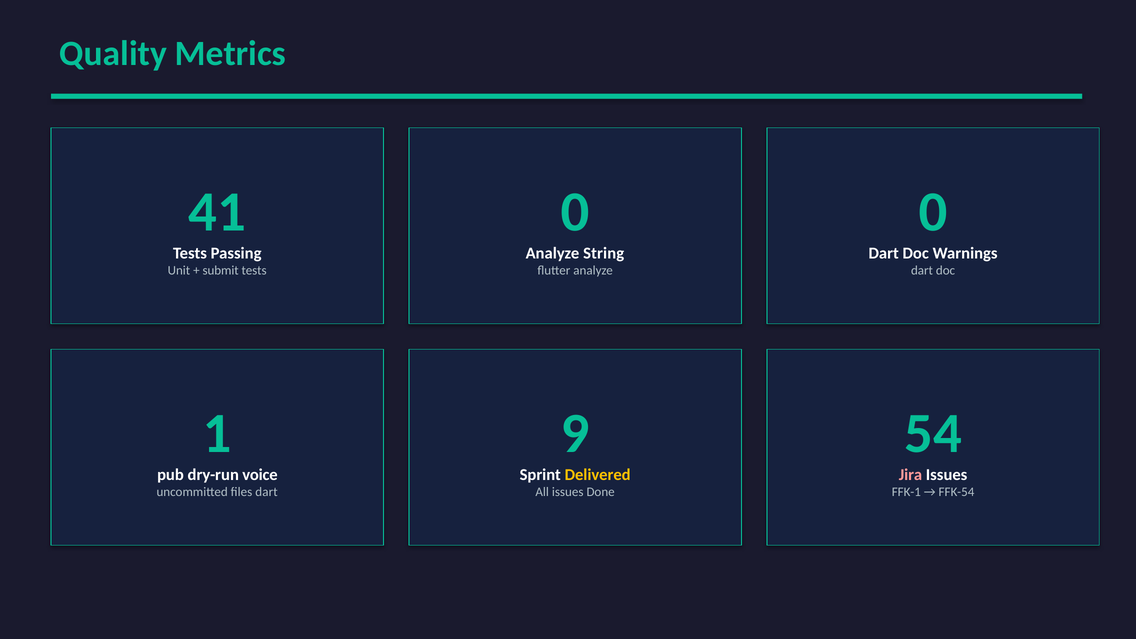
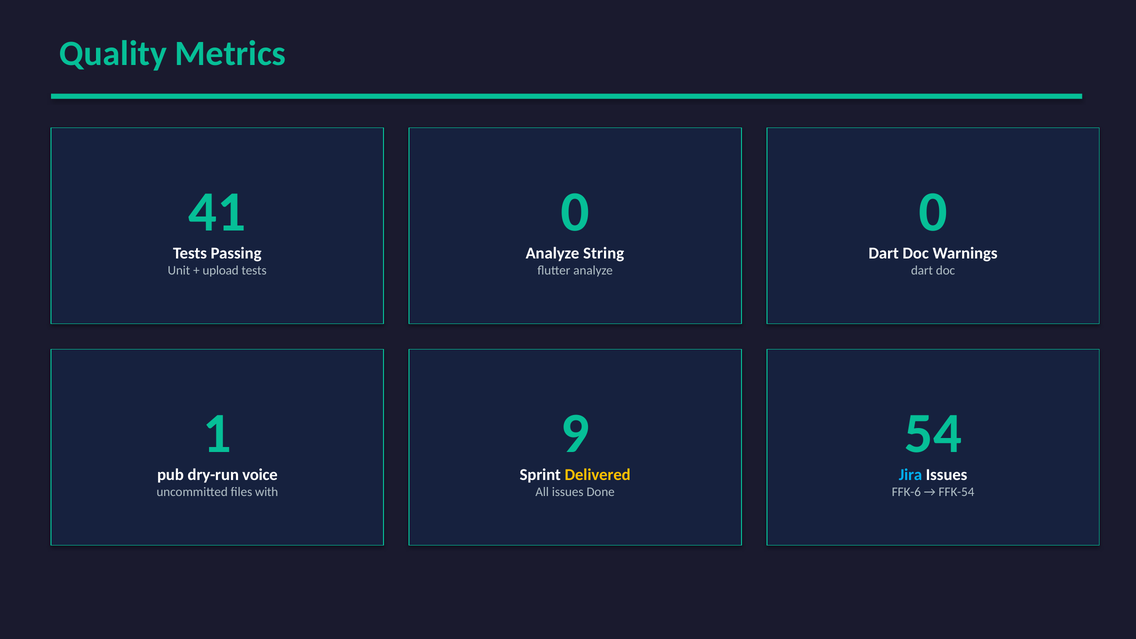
submit: submit -> upload (221, 271)
Jira colour: pink -> light blue (910, 475)
files dart: dart -> with (267, 492)
FFK-1: FFK-1 -> FFK-6 (906, 492)
